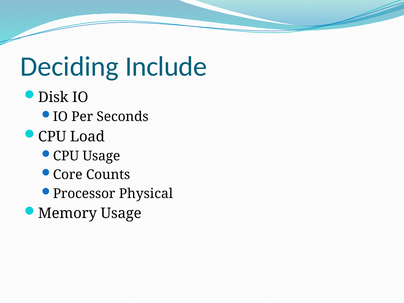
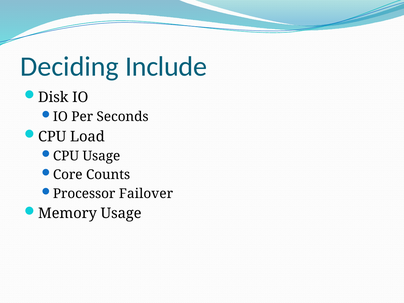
Physical: Physical -> Failover (146, 194)
